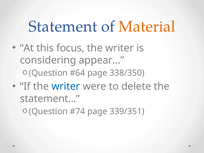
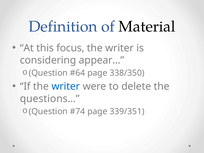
Statement: Statement -> Definition (63, 27)
Material colour: orange -> black (147, 27)
statement…: statement… -> questions… (50, 99)
